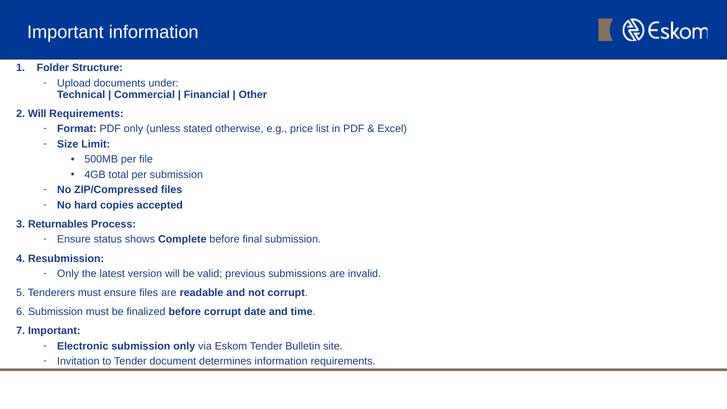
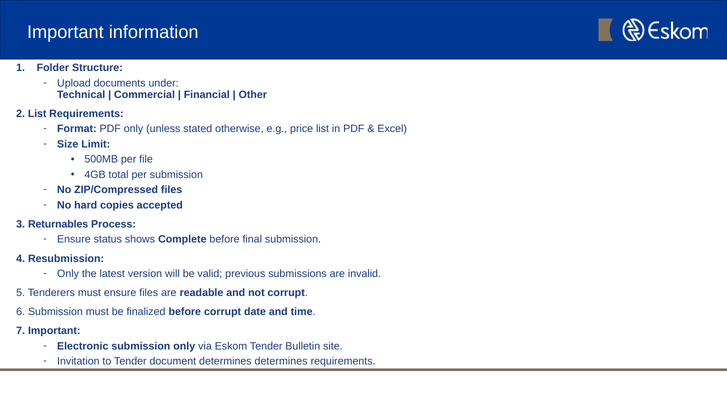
2 Will: Will -> List (37, 114)
determines information: information -> determines (281, 361)
